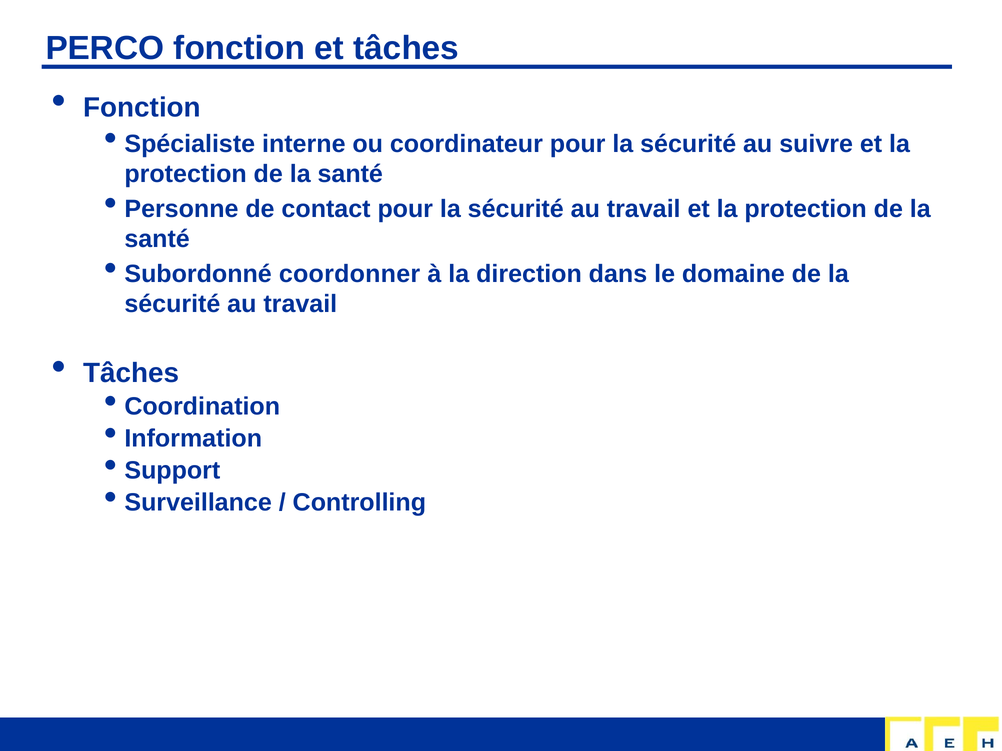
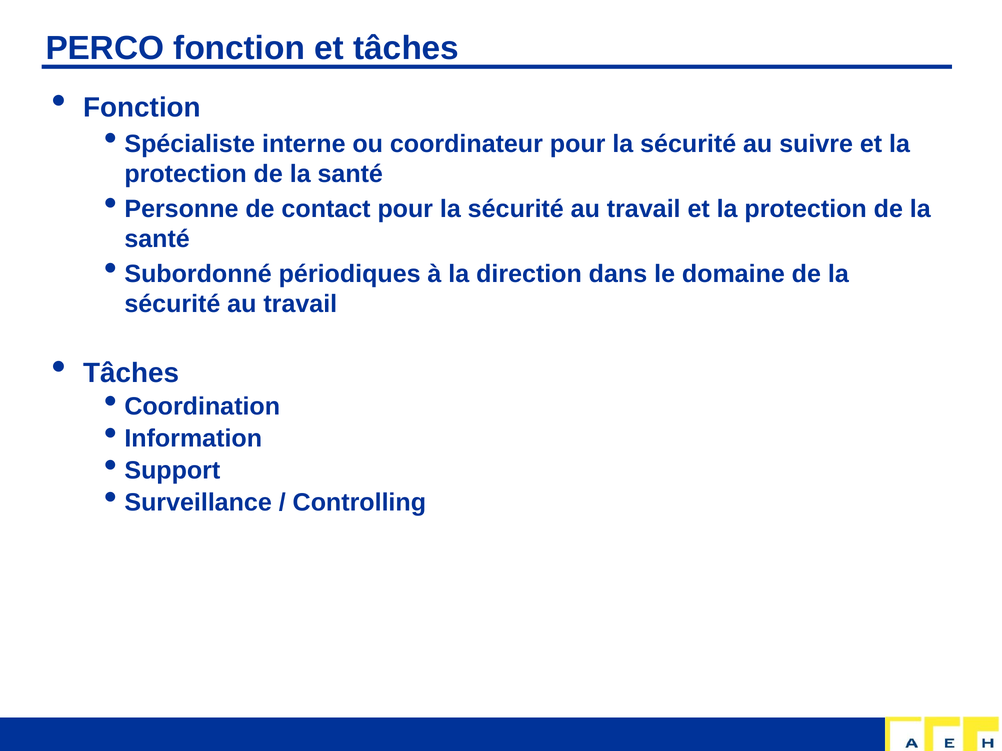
coordonner: coordonner -> périodiques (350, 274)
